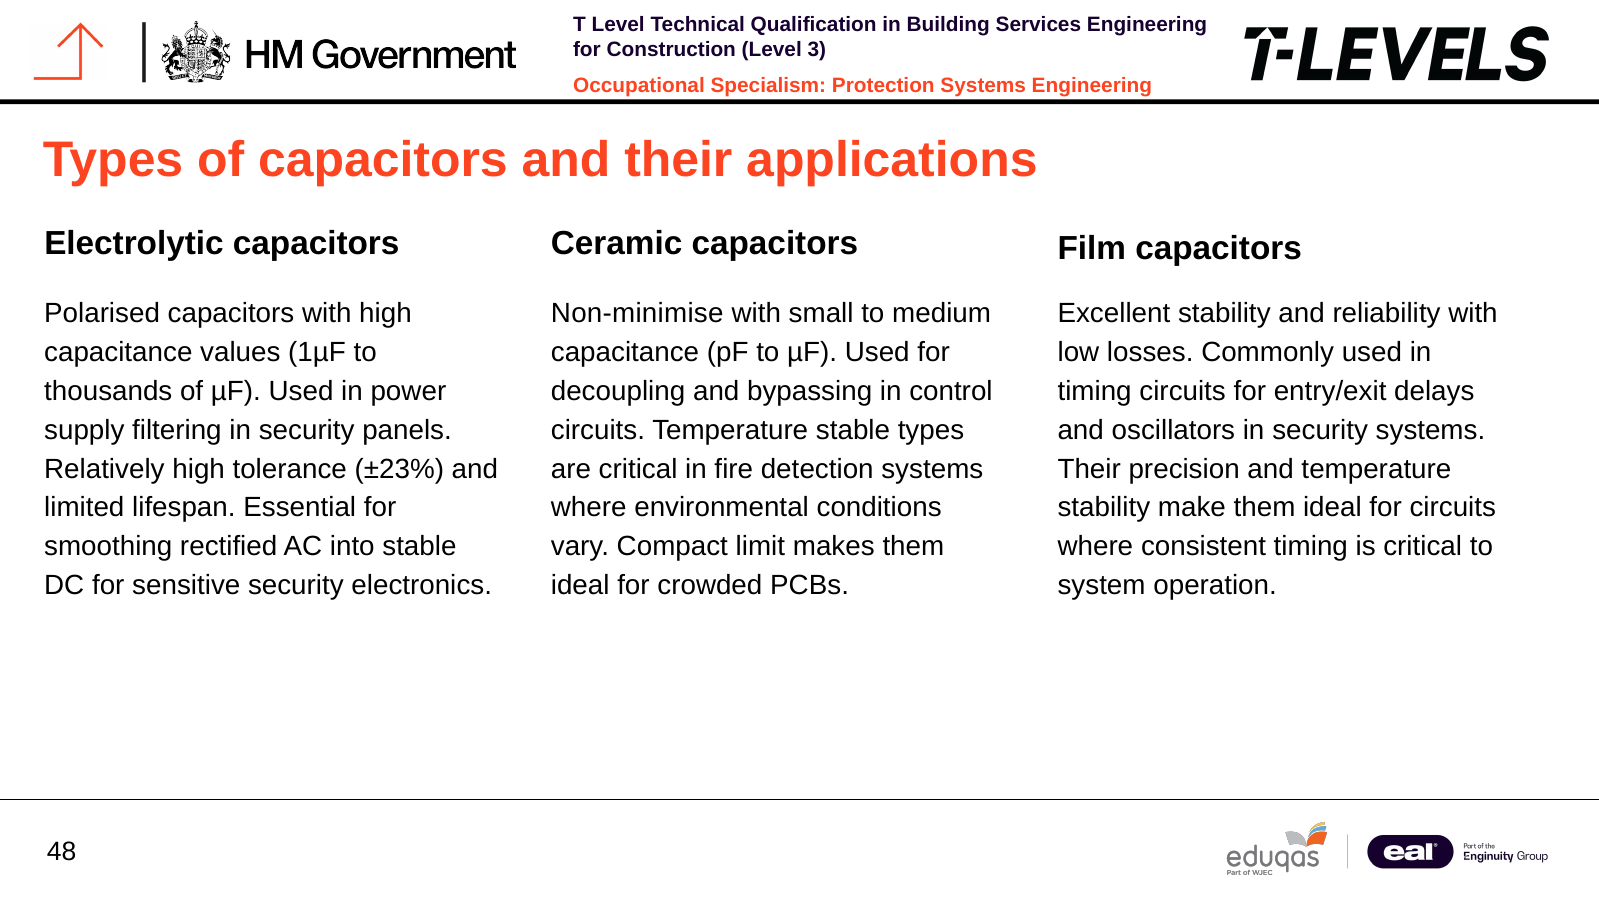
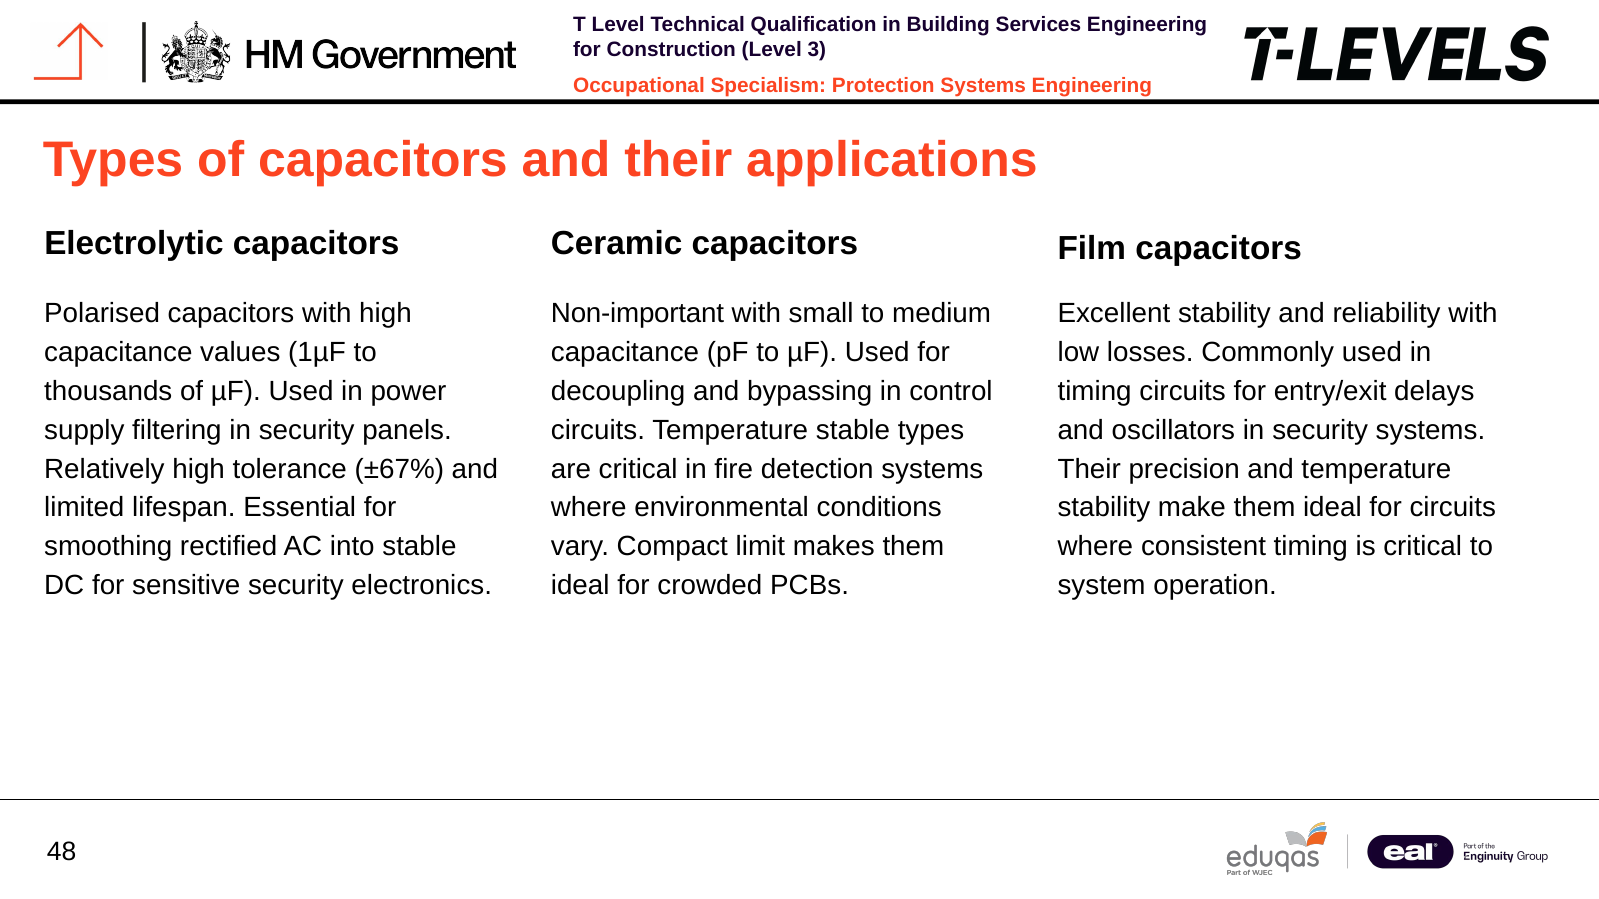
Non-minimise: Non-minimise -> Non-important (637, 314)
±23%: ±23% -> ±67% (399, 469)
